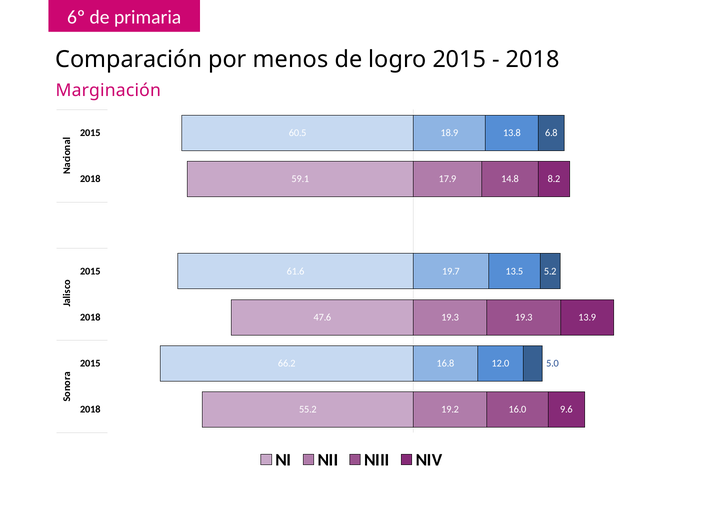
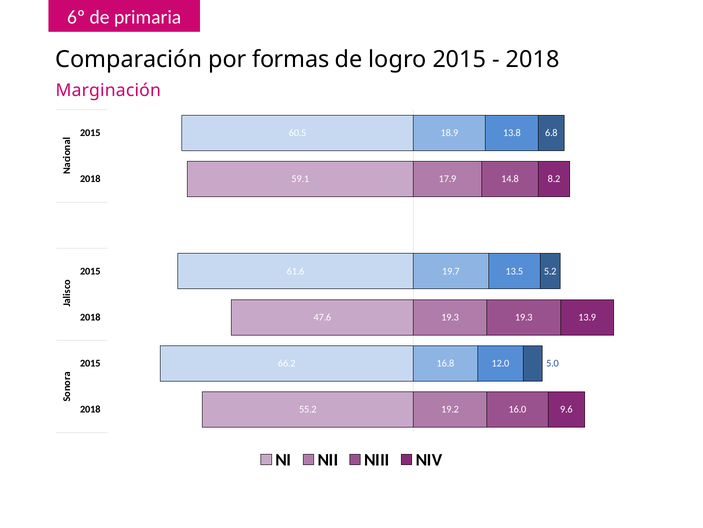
menos: menos -> formas (291, 59)
